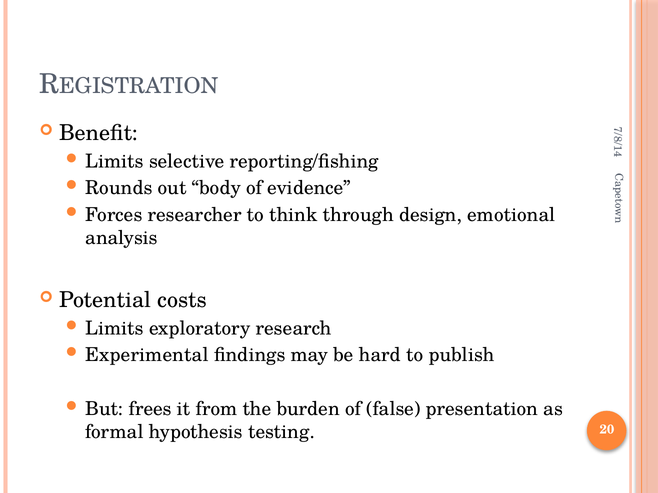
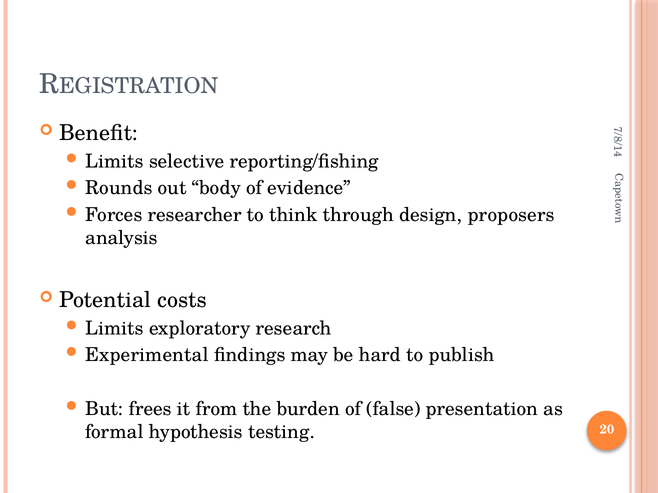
emotional: emotional -> proposers (511, 215)
